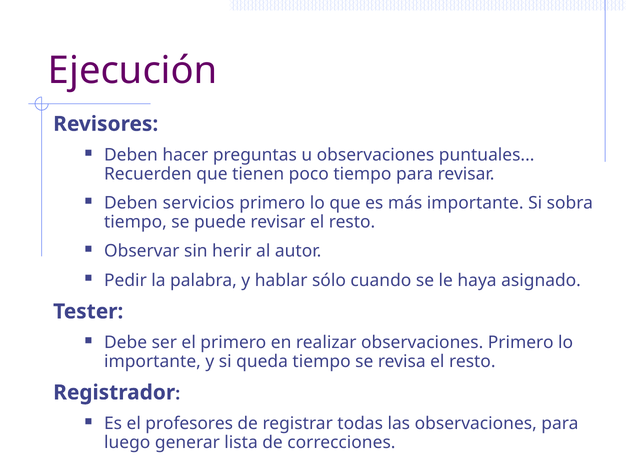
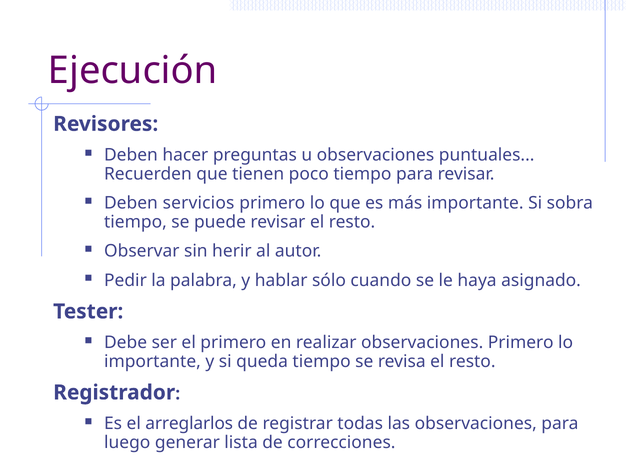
profesores: profesores -> arreglarlos (189, 423)
